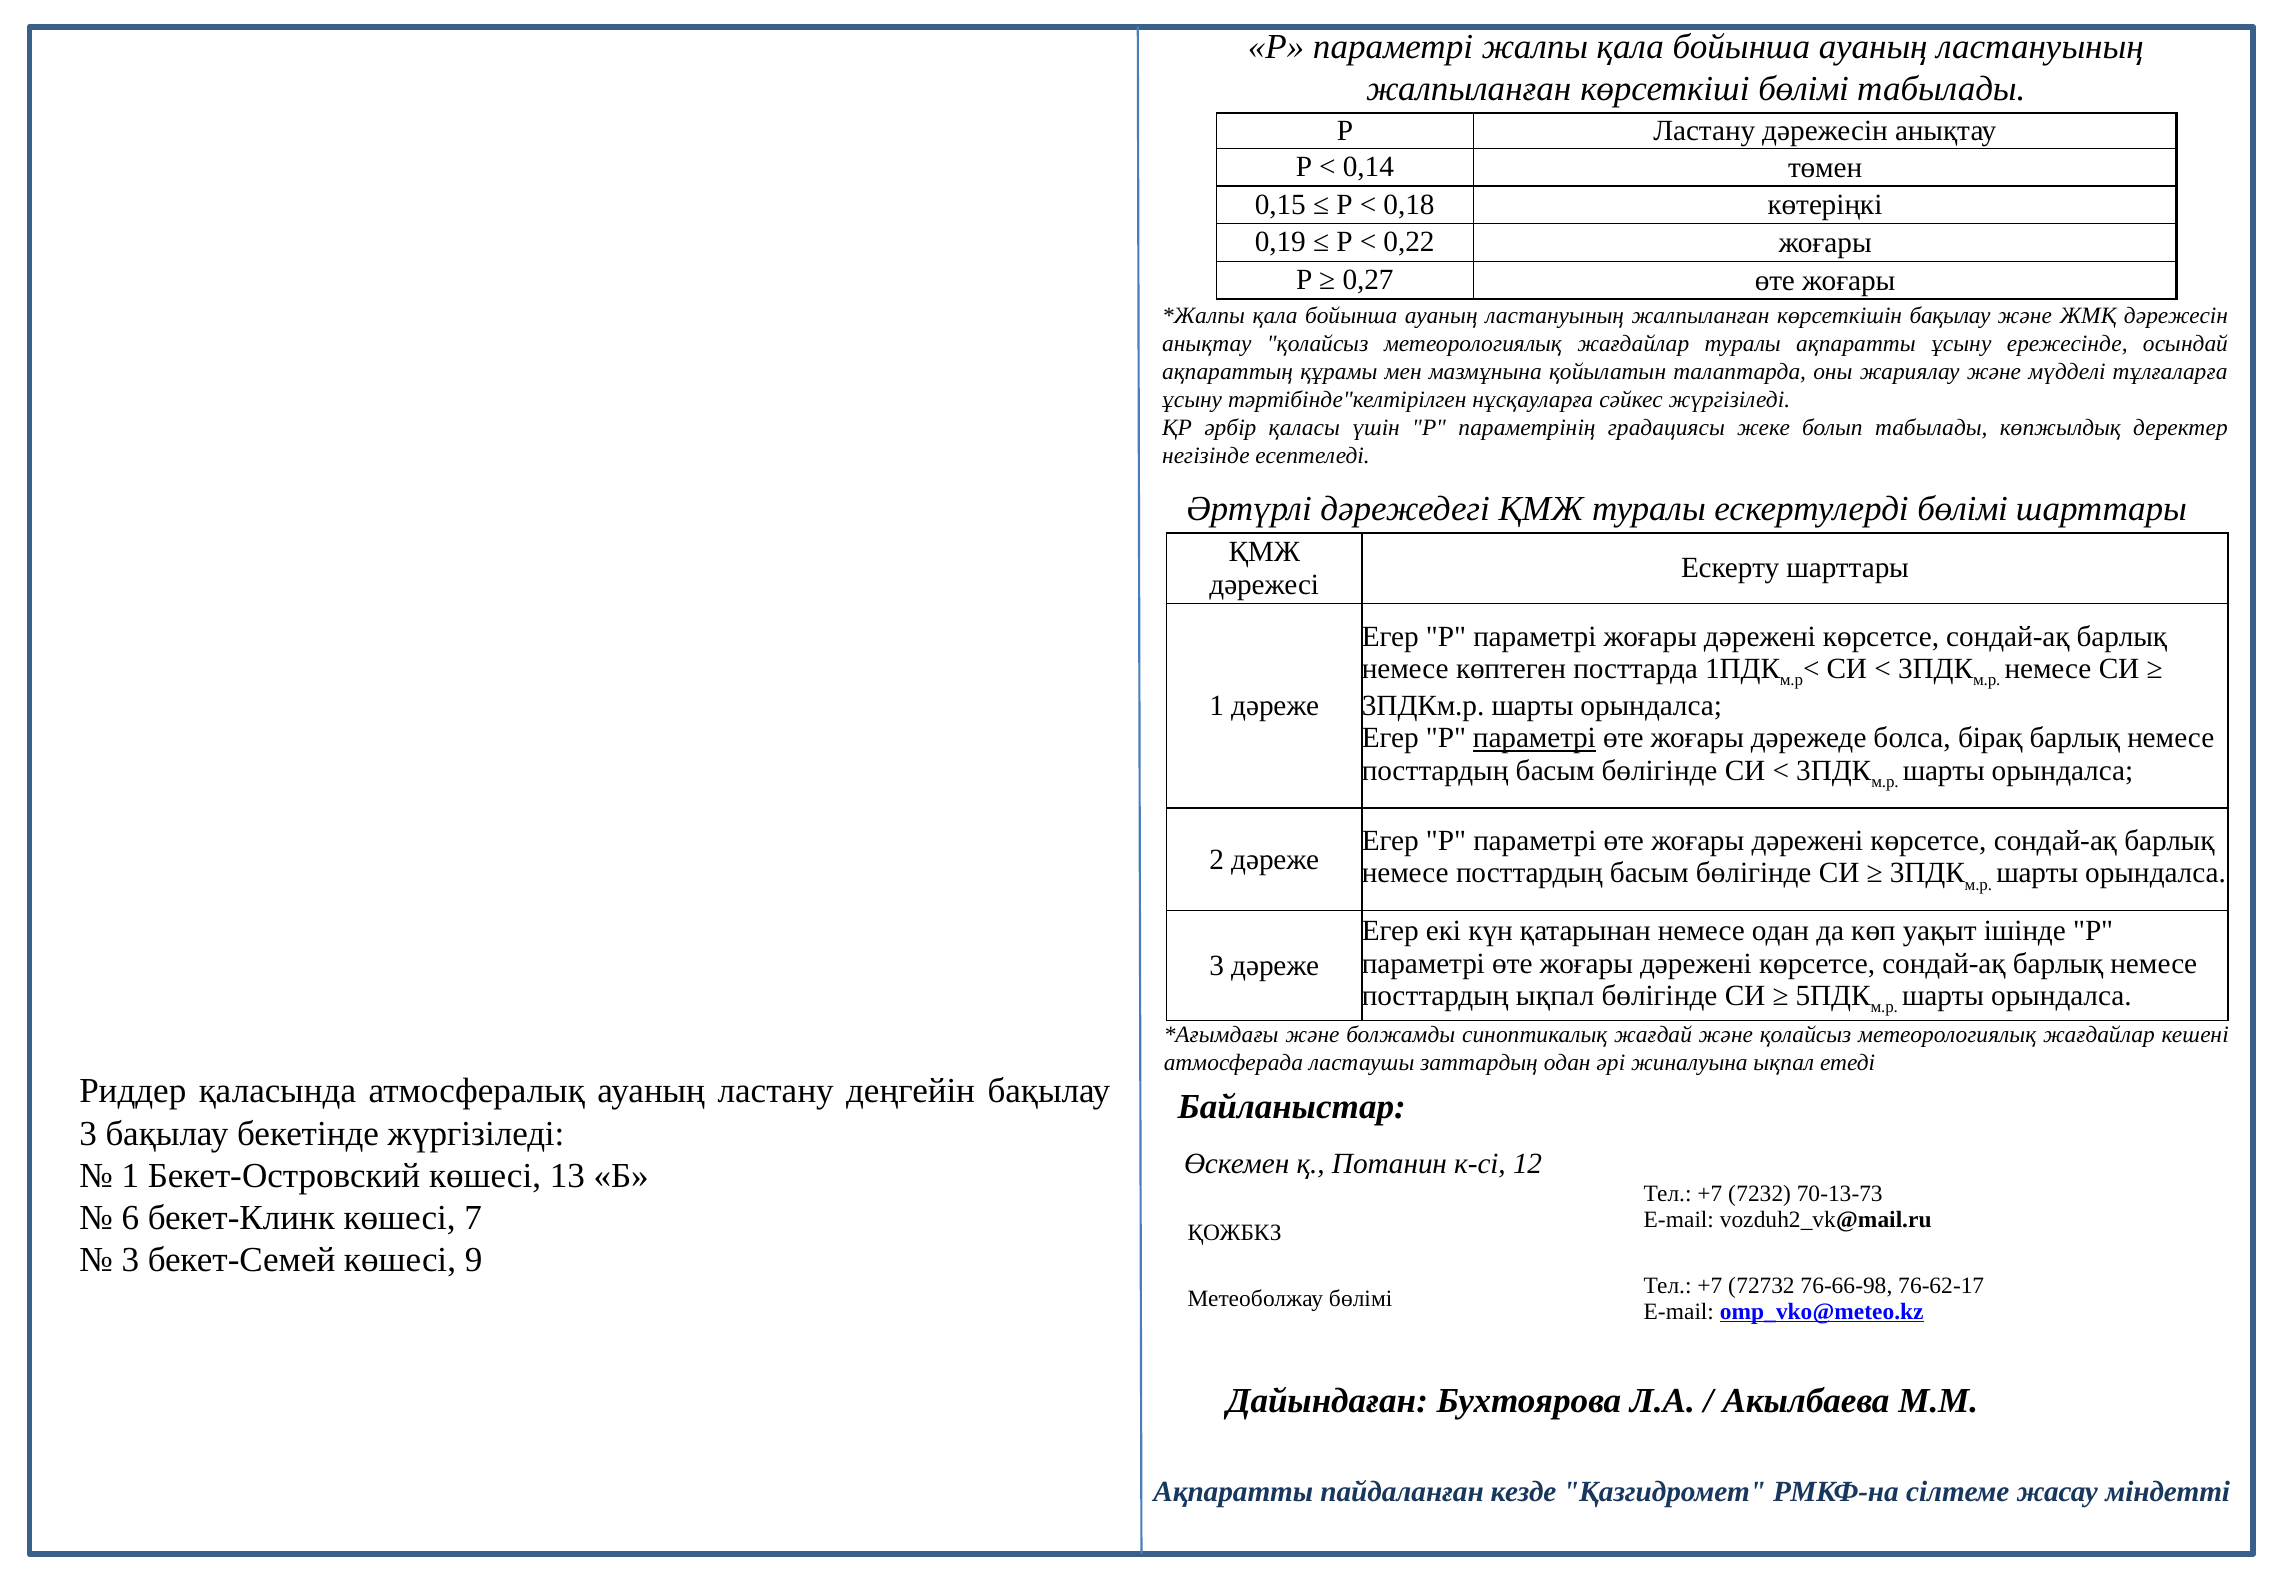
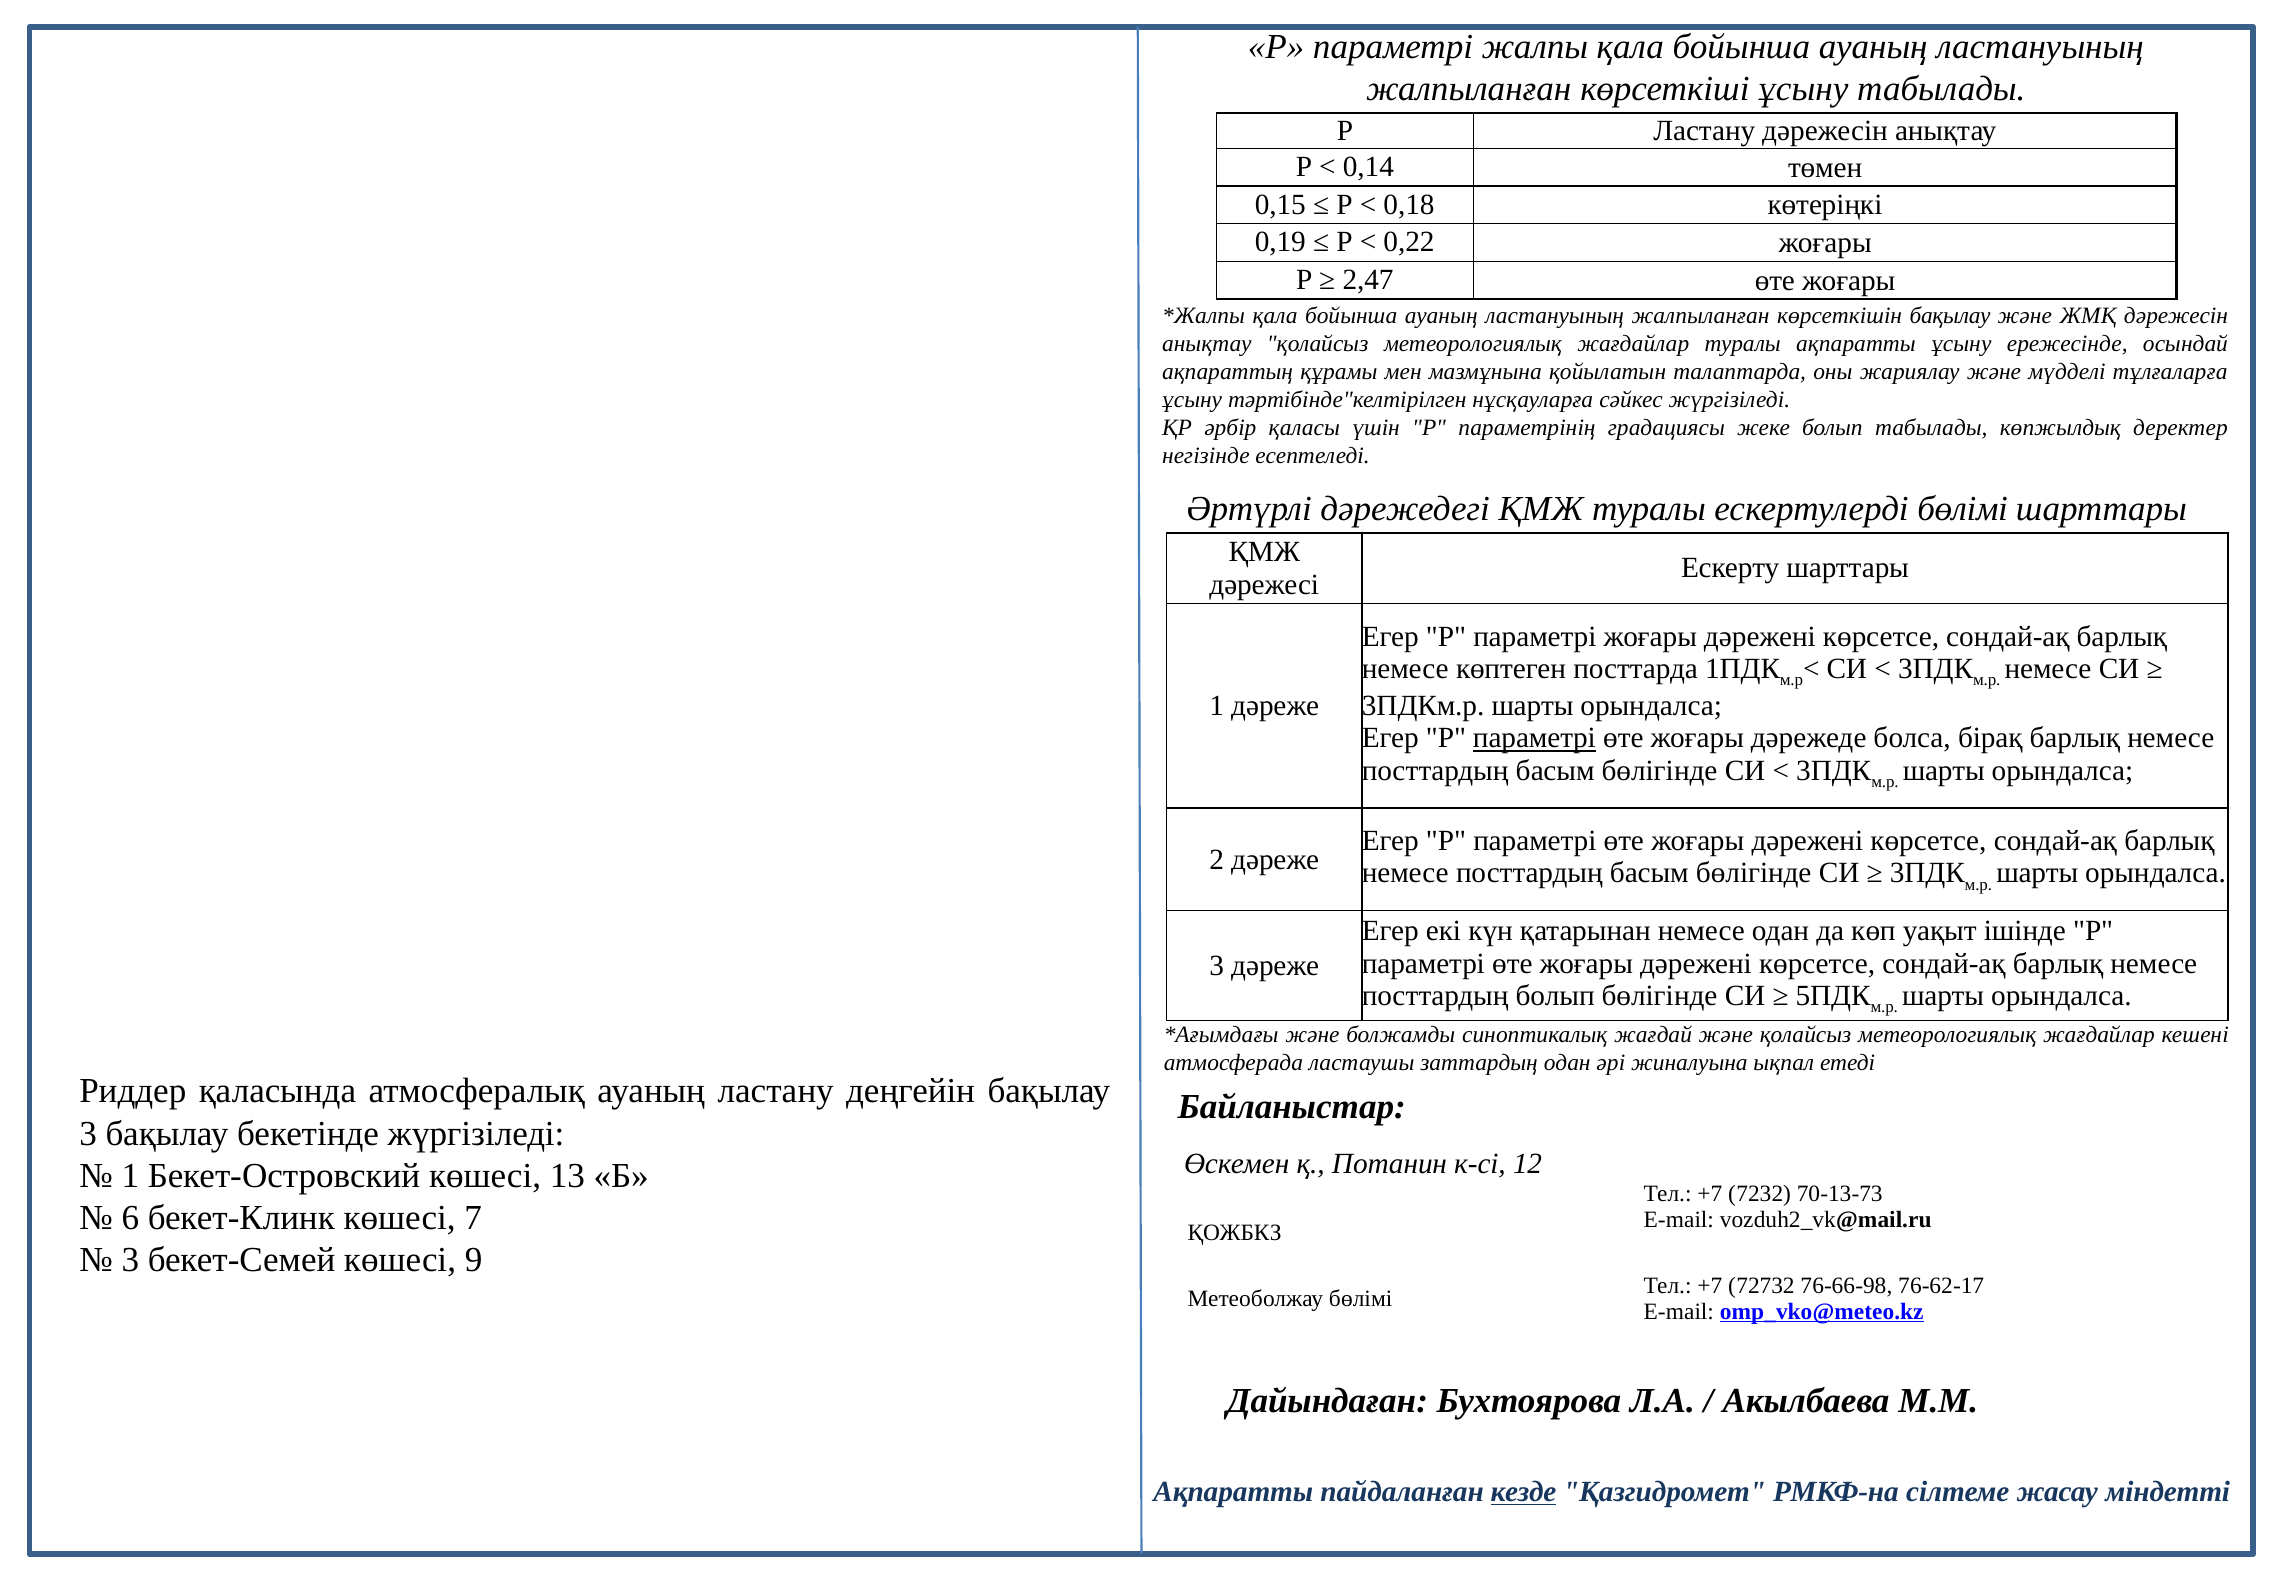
көрсеткіші бөлімі: бөлімі -> ұсыну (1803, 89)
0,27: 0,27 -> 2,47 (1368, 280)
посттардың ықпал: ықпал -> болып (1555, 995)
кезде underline: none -> present (1523, 1492)
